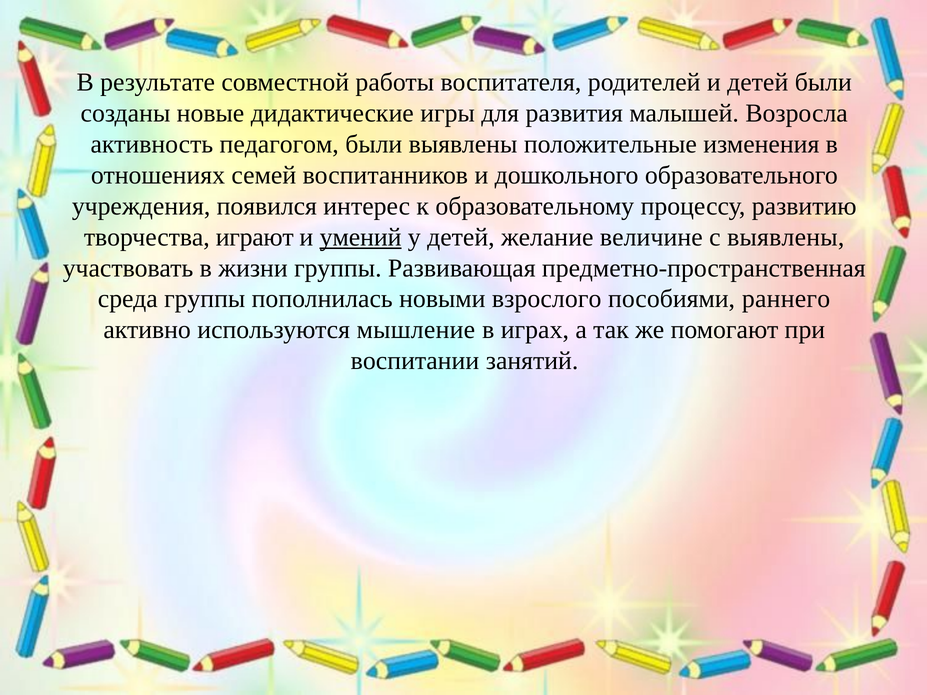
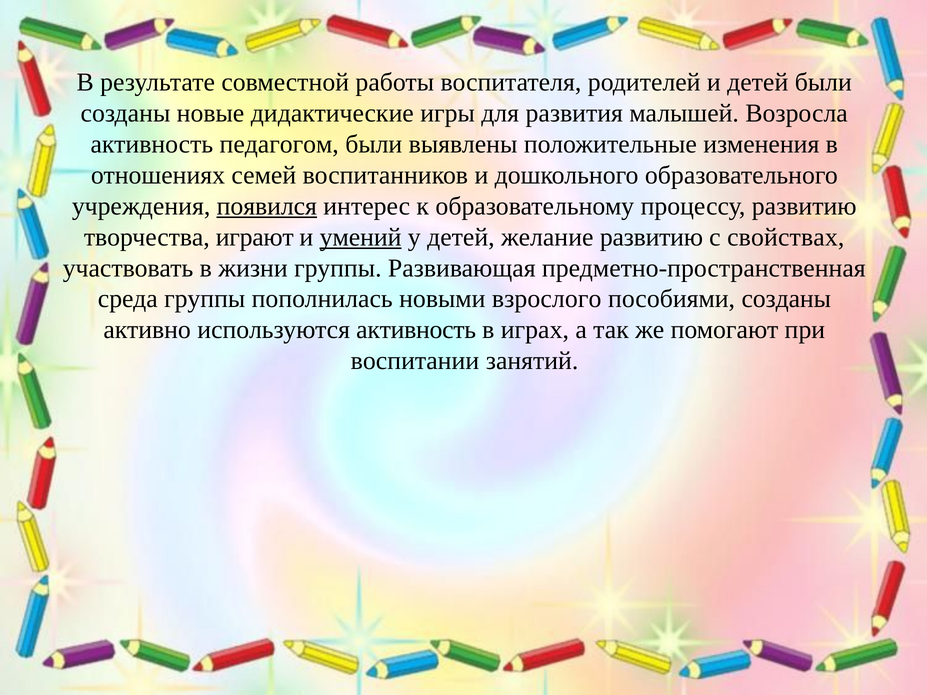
появился underline: none -> present (267, 206)
желание величине: величине -> развитию (651, 237)
с выявлены: выявлены -> свойствах (786, 237)
пособиями раннего: раннего -> созданы (786, 299)
используются мышление: мышление -> активность (416, 330)
